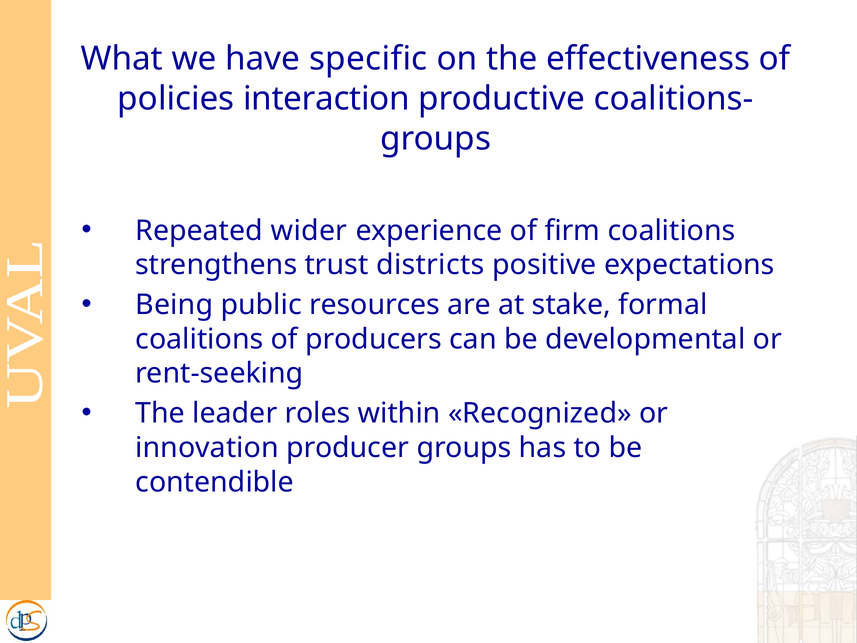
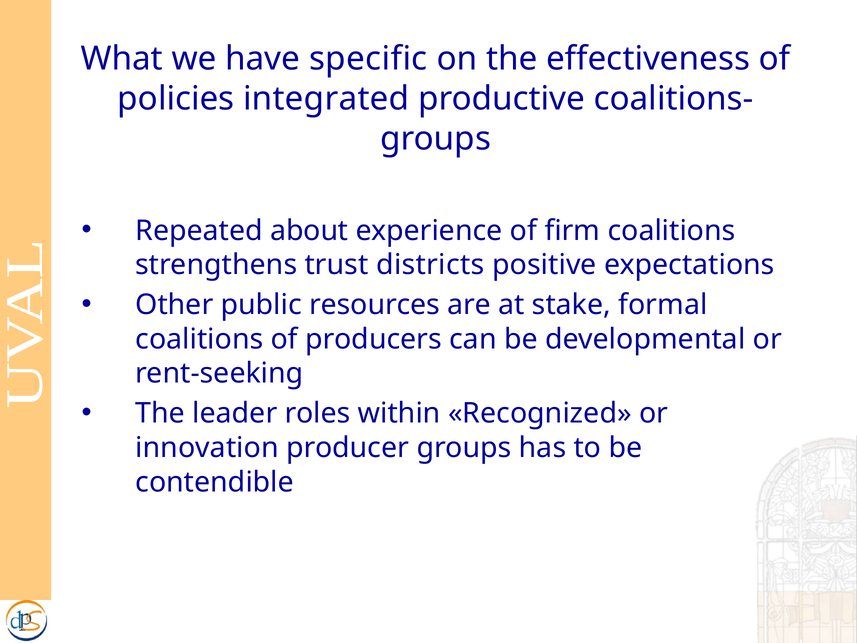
interaction: interaction -> integrated (326, 99)
wider: wider -> about (309, 231)
Being: Being -> Other (174, 305)
